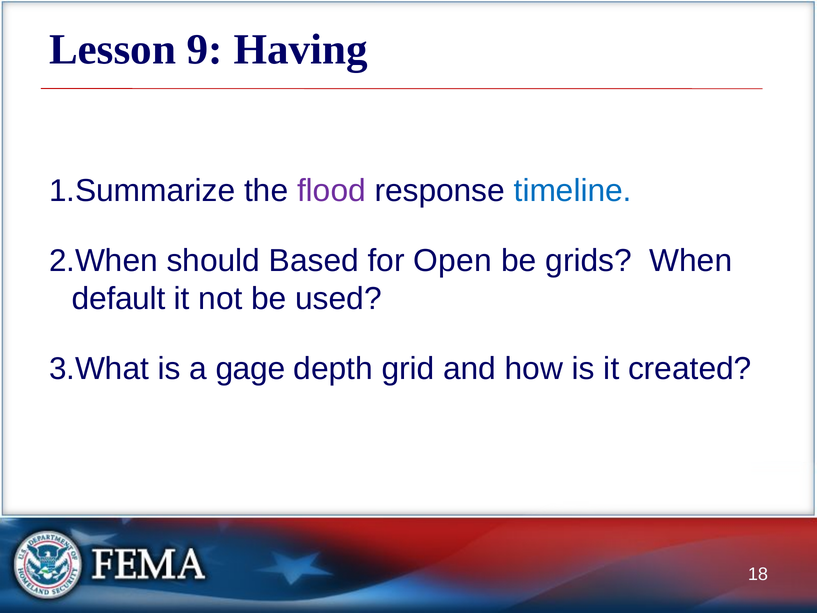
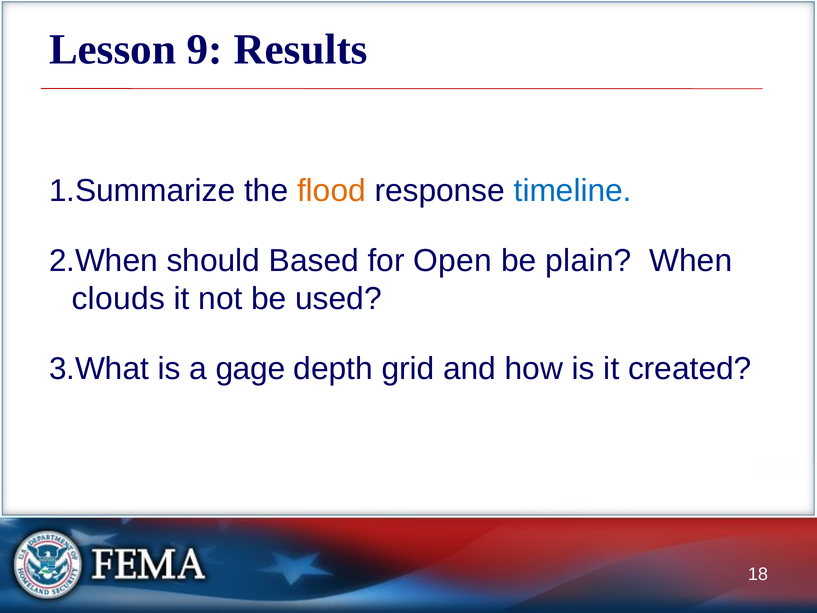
Having: Having -> Results (301, 49)
flood colour: purple -> orange (331, 191)
grids: grids -> plain (589, 261)
default: default -> clouds (118, 299)
